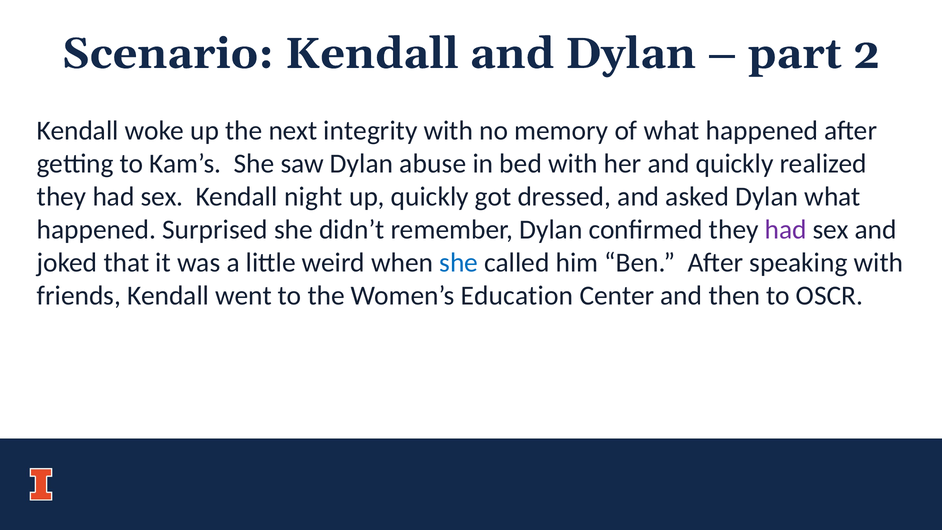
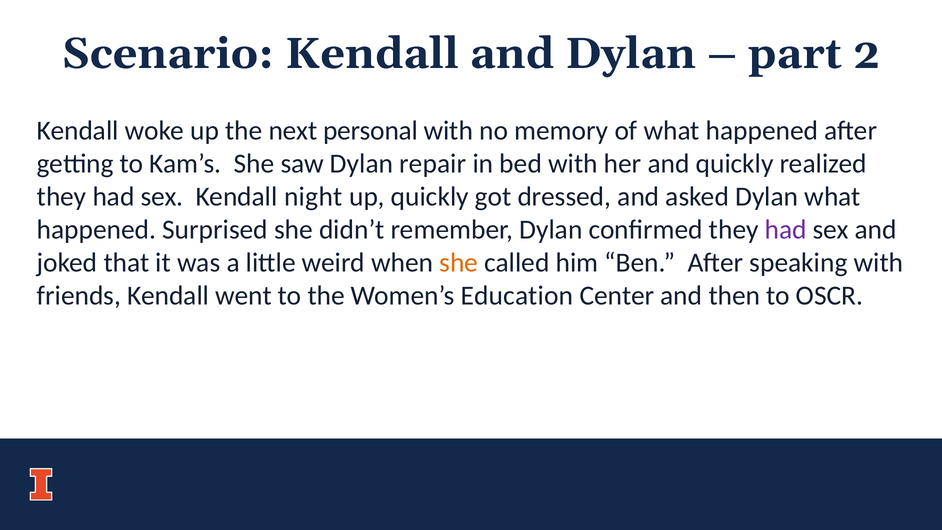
integrity: integrity -> personal (371, 131)
abuse: abuse -> repair (433, 164)
she colour: blue -> orange (459, 263)
